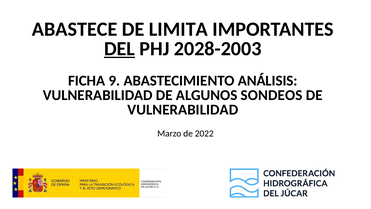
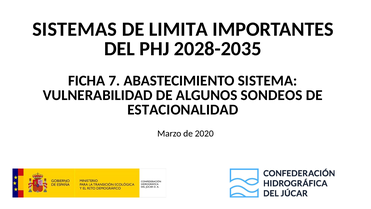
ABASTECE: ABASTECE -> SISTEMAS (75, 29)
DEL underline: present -> none (119, 49)
2028-2003: 2028-2003 -> 2028-2035 (218, 49)
9: 9 -> 7 (114, 80)
ANÁLISIS: ANÁLISIS -> SISTEMA (268, 80)
VULNERABILIDAD: VULNERABILIDAD -> ESTACIONALIDAD (183, 110)
2022: 2022 -> 2020 (204, 133)
